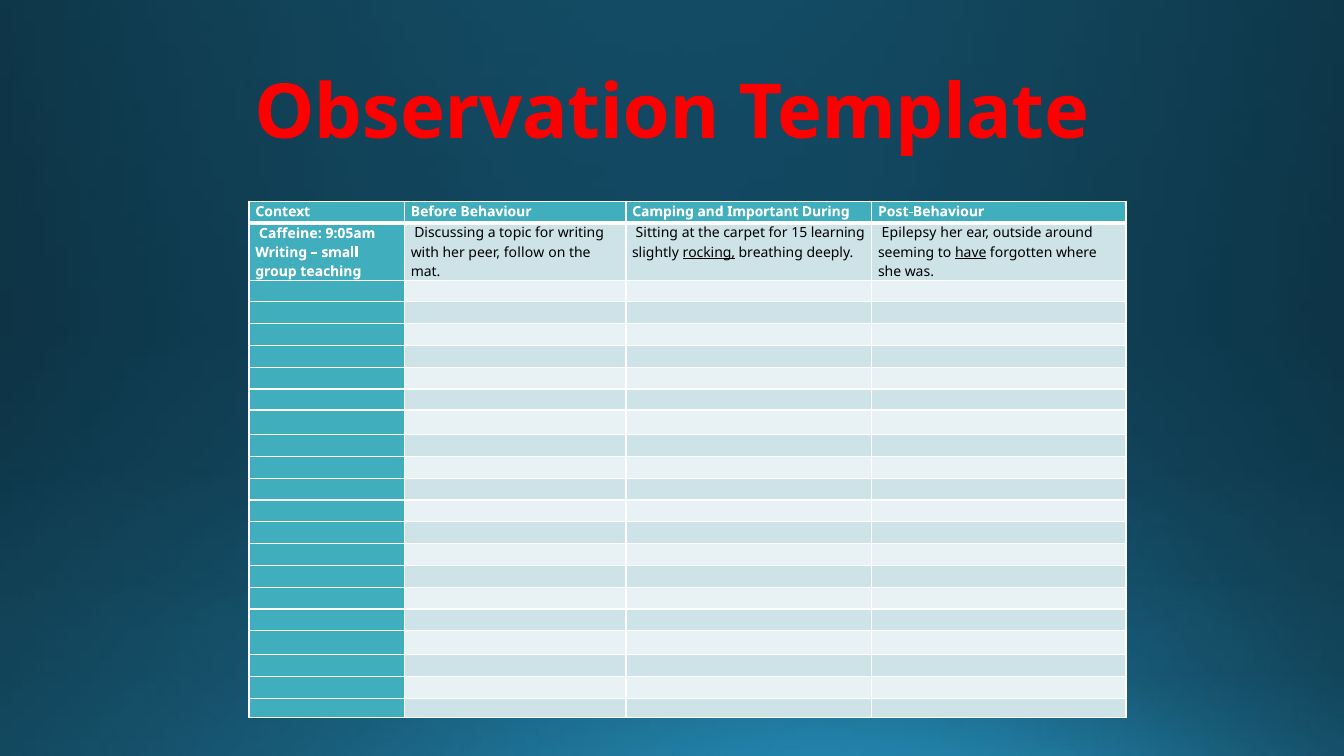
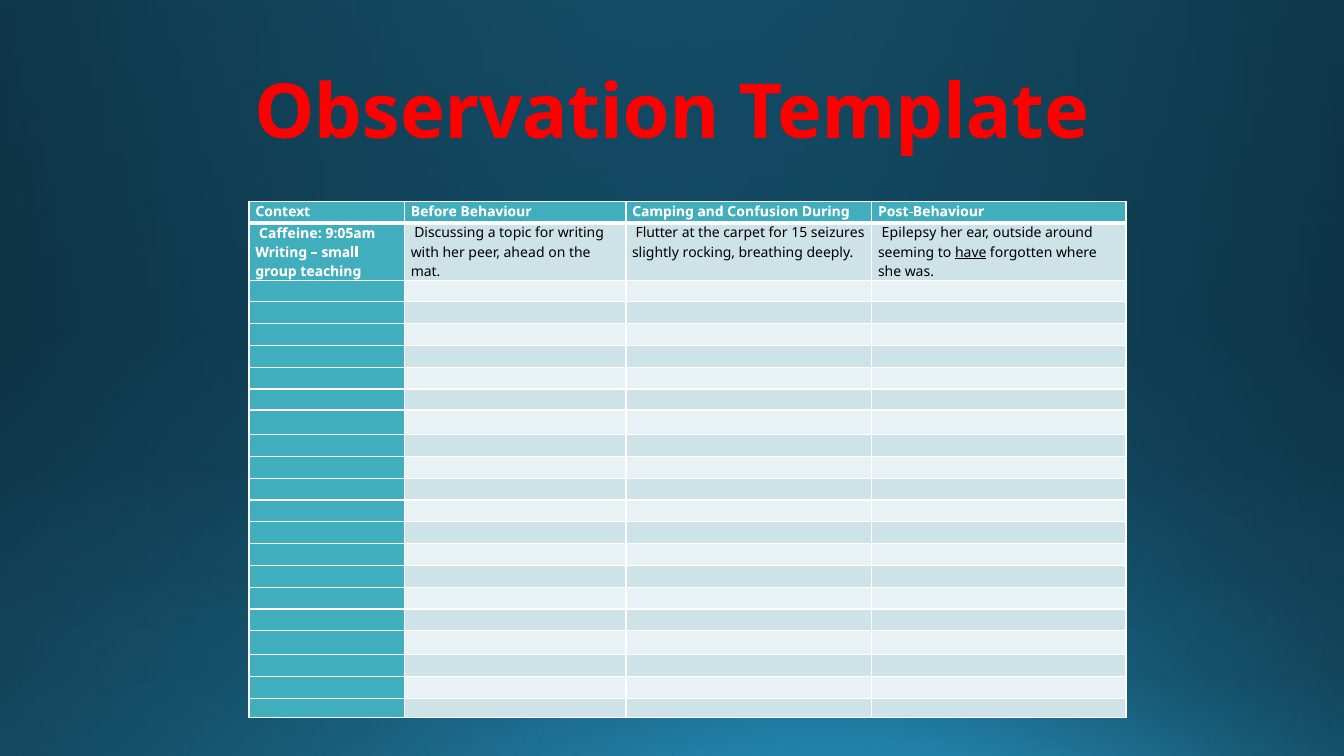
Important: Important -> Confusion (763, 212)
Sitting: Sitting -> Flutter (657, 233)
learning: learning -> seizures (838, 233)
follow: follow -> ahead (524, 252)
rocking underline: present -> none (709, 252)
